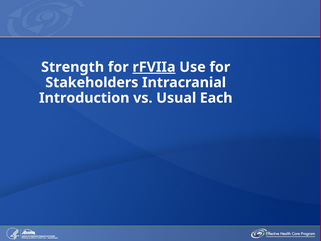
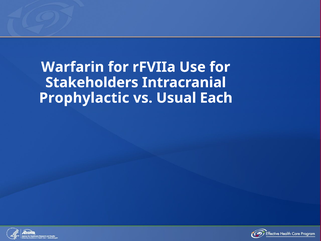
Strength: Strength -> Warfarin (73, 67)
rFVIIa underline: present -> none (154, 67)
Introduction: Introduction -> Prophylactic (84, 98)
